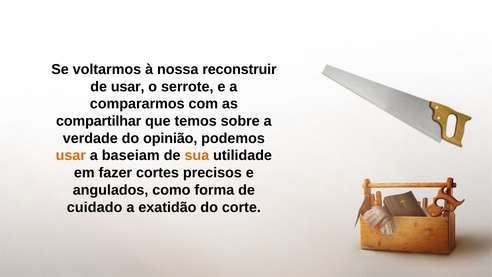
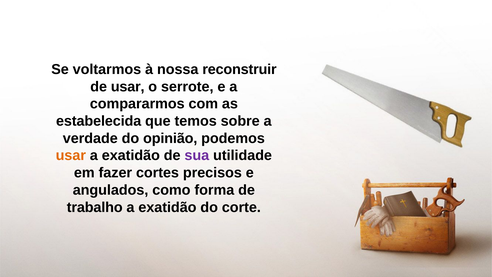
compartilhar: compartilhar -> estabelecida (99, 121)
baseiam: baseiam -> exatidão (131, 155)
sua colour: orange -> purple (197, 155)
cuidado: cuidado -> trabalho (95, 207)
